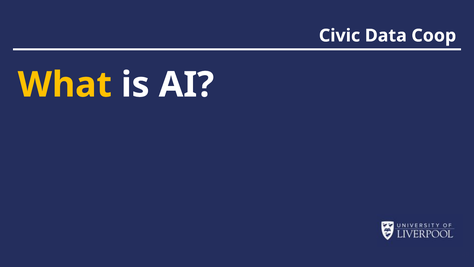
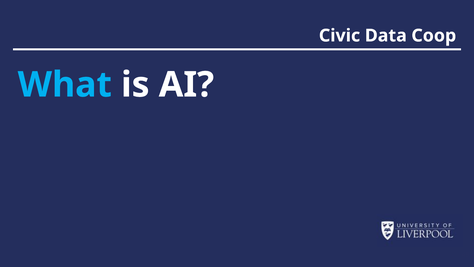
What colour: yellow -> light blue (65, 85)
